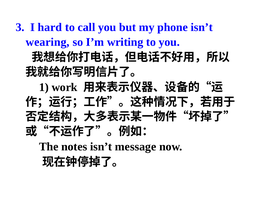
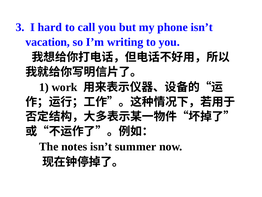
wearing: wearing -> vacation (48, 42)
message: message -> summer (136, 146)
